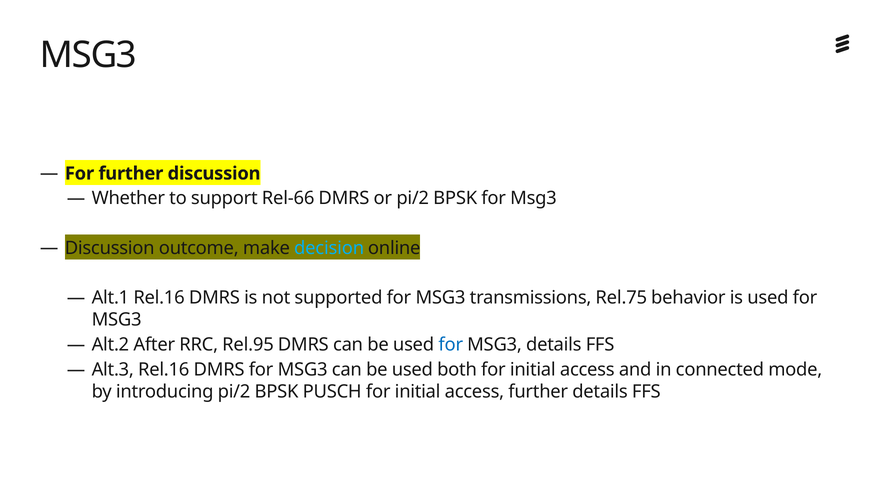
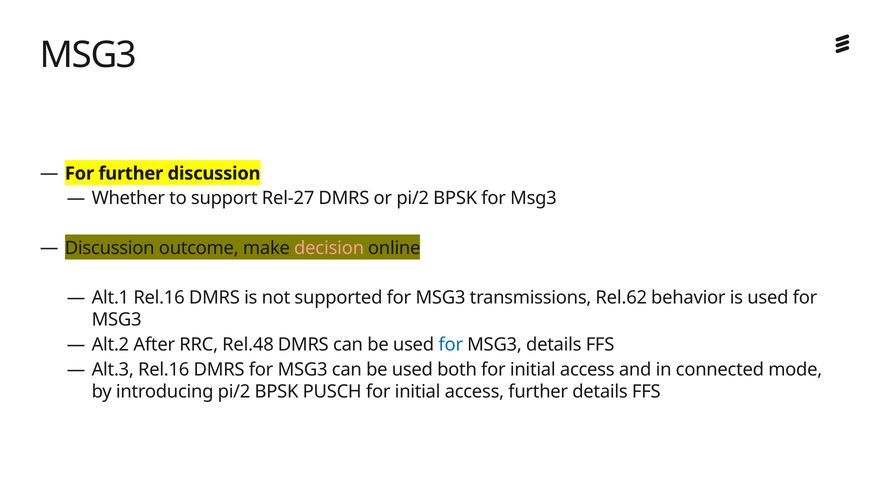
Rel-66: Rel-66 -> Rel-27 (288, 198)
decision colour: light blue -> pink (329, 248)
Rel.75: Rel.75 -> Rel.62 (621, 298)
Rel.95: Rel.95 -> Rel.48 (248, 345)
